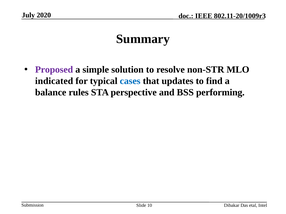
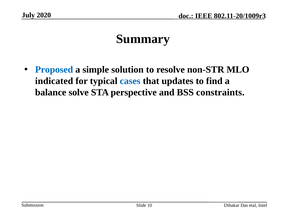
Proposed colour: purple -> blue (54, 70)
rules: rules -> solve (79, 93)
performing: performing -> constraints (220, 93)
